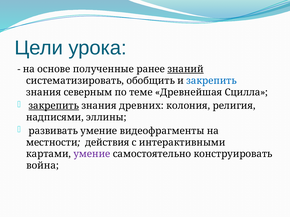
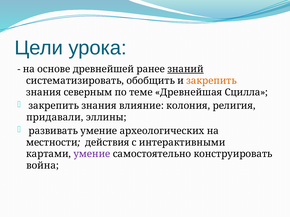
полученные: полученные -> древнейшей (103, 69)
закрепить colour: blue -> orange (212, 81)
закрепить underline: present -> none (54, 106)
древних: древних -> влияние (141, 106)
надписями: надписями -> придавали (55, 118)
видеофрагменты: видеофрагменты -> археологических (162, 131)
